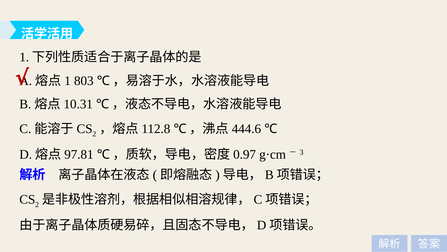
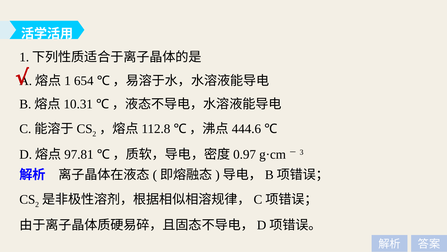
803: 803 -> 654 (84, 81)
